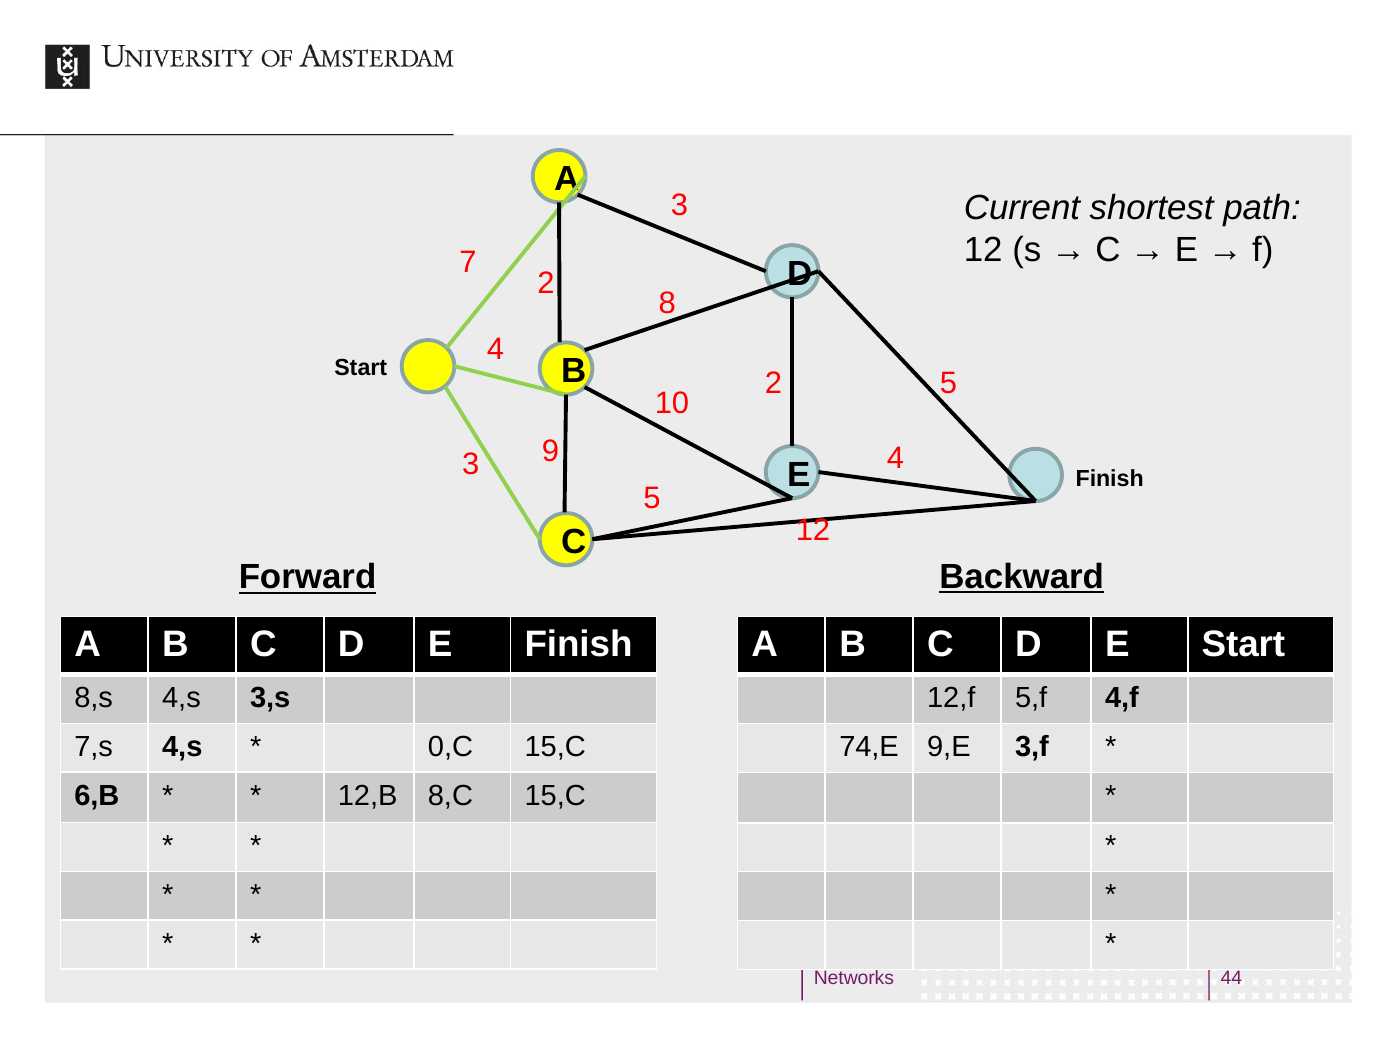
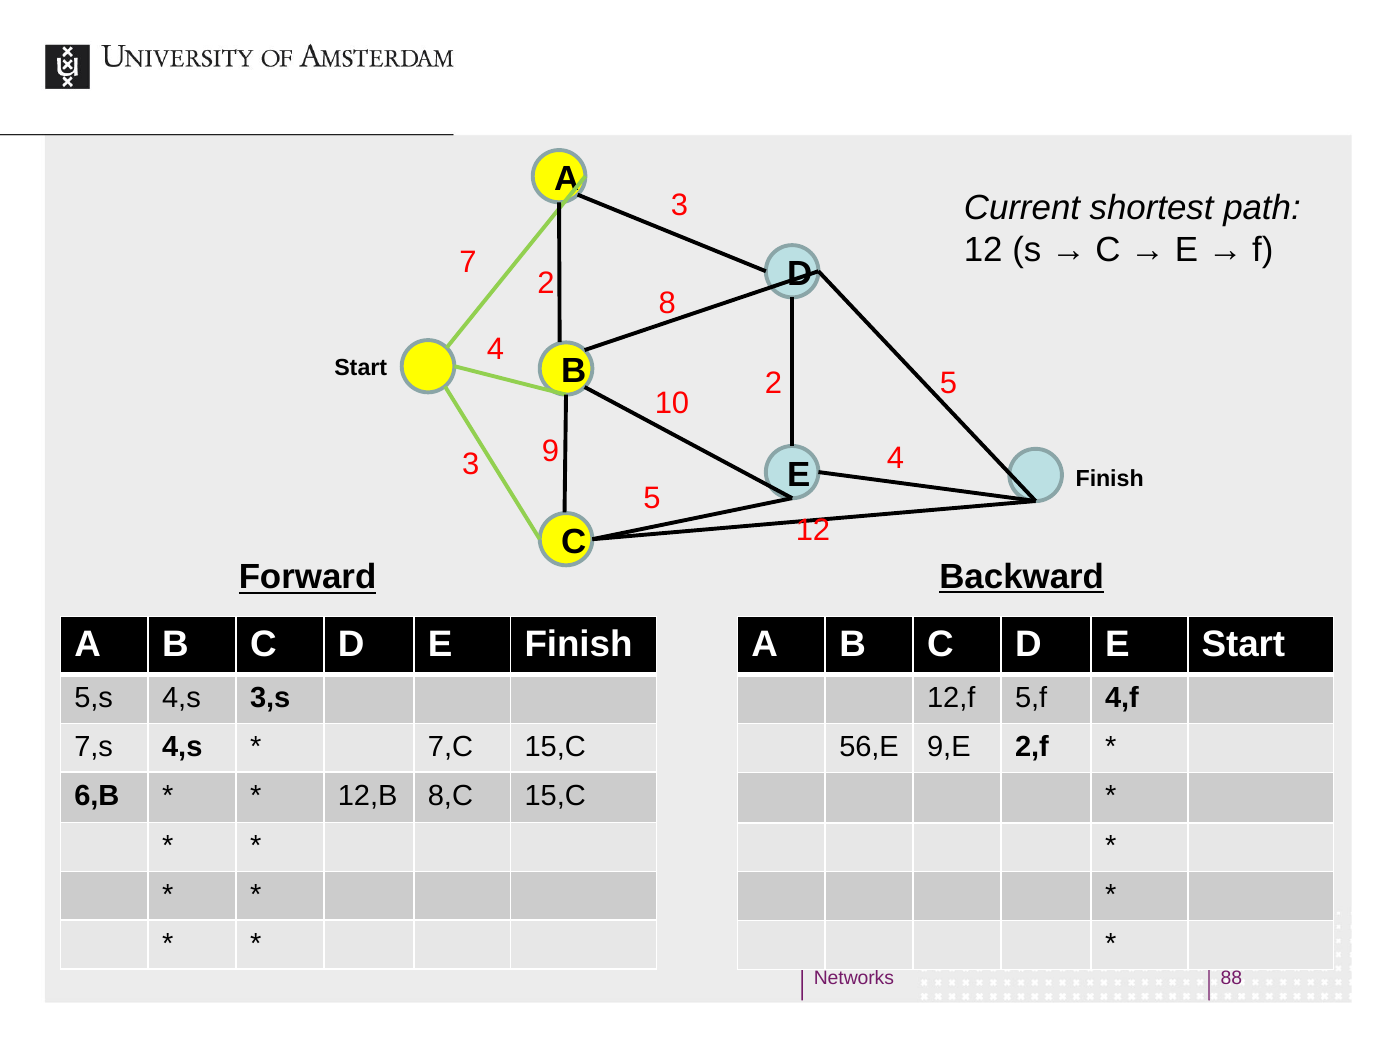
8,s: 8,s -> 5,s (94, 698)
0,C: 0,C -> 7,C (451, 747)
74,E: 74,E -> 56,E (869, 747)
3,f: 3,f -> 2,f (1032, 747)
44: 44 -> 88 (1231, 978)
